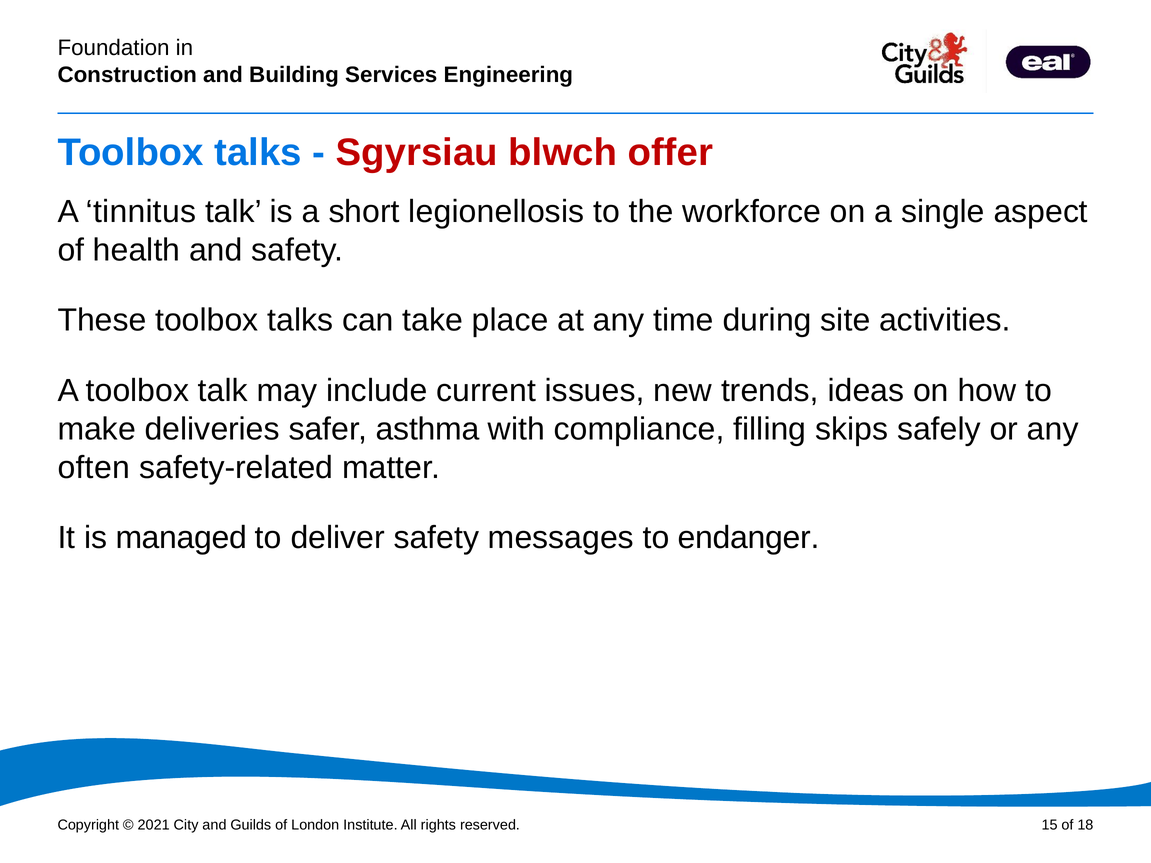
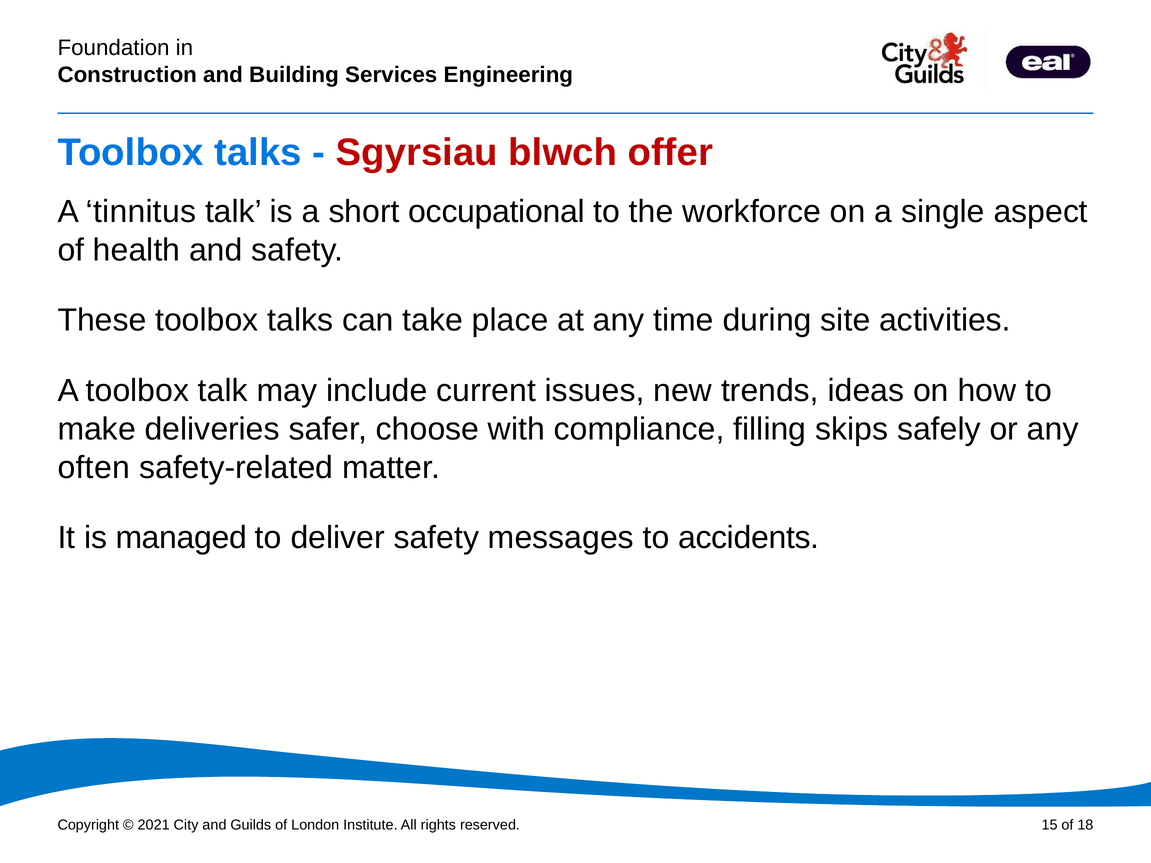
legionellosis: legionellosis -> occupational (497, 212)
asthma: asthma -> choose (428, 429)
endanger: endanger -> accidents (749, 538)
